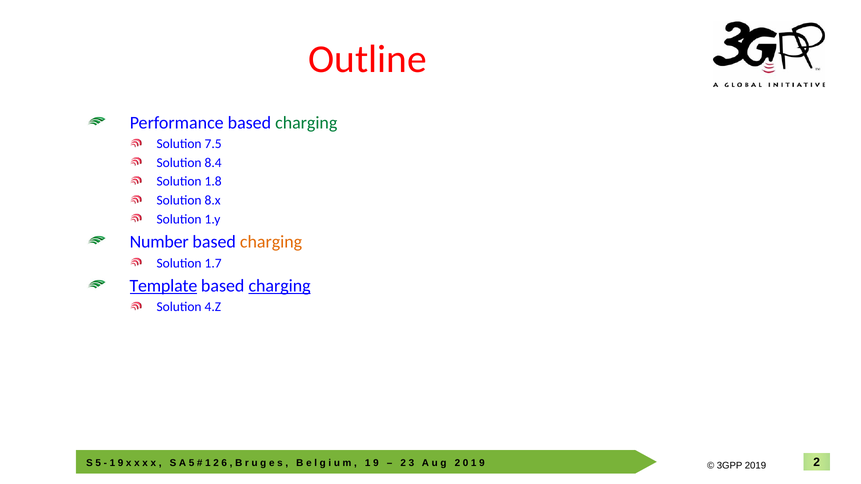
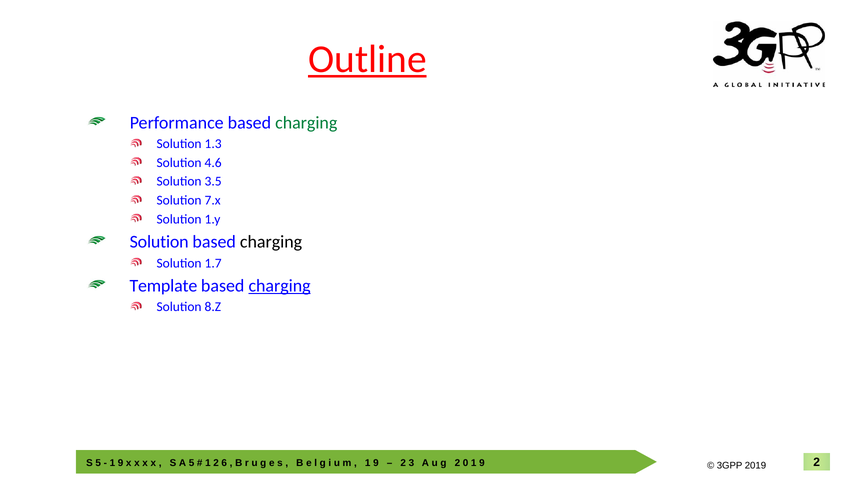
Outline underline: none -> present (367, 59)
7.5: 7.5 -> 1.3 (213, 144)
8.4: 8.4 -> 4.6 (213, 163)
1.8: 1.8 -> 3.5 (213, 182)
8.x: 8.x -> 7.x (213, 200)
Number: Number -> Solution (159, 242)
charging colour: orange -> black (271, 242)
Template underline: present -> none (163, 286)
4.Z: 4.Z -> 8.Z (213, 307)
